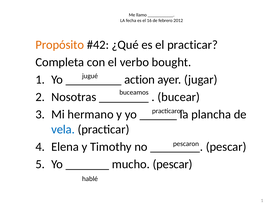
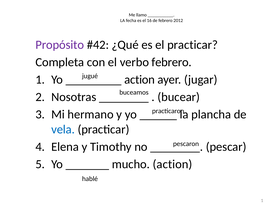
Propósito colour: orange -> purple (60, 45)
verbo bought: bought -> febrero (172, 62)
mucho pescar: pescar -> action (173, 164)
